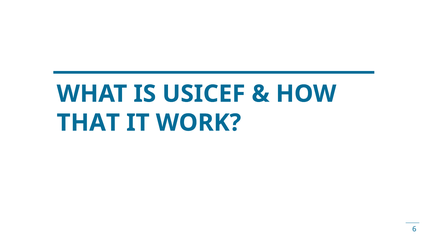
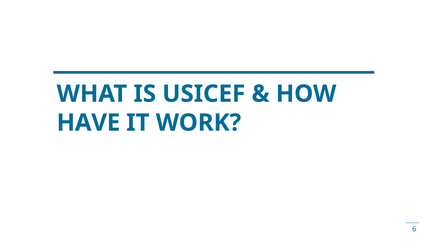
THAT: THAT -> HAVE (88, 123)
